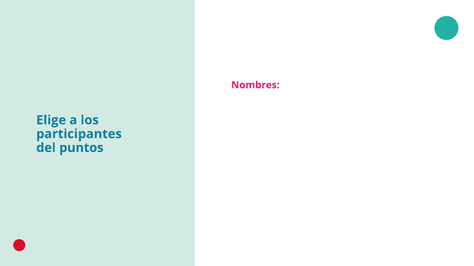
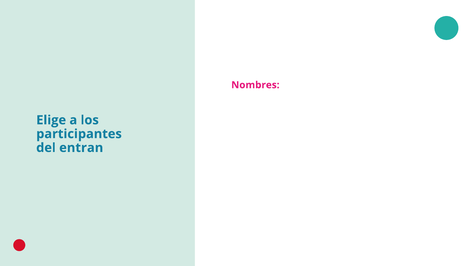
puntos: puntos -> entran (81, 148)
